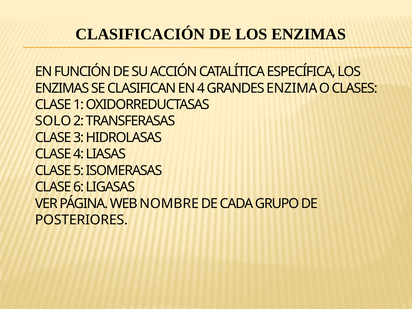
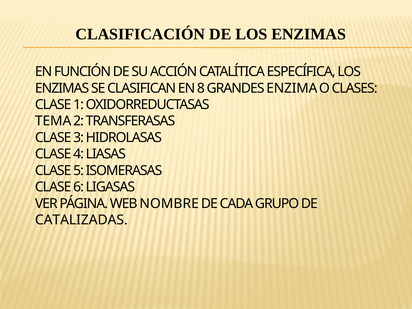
EN 4: 4 -> 8 (201, 88)
SOLO: SOLO -> TEMA (53, 121)
POSTERIORES: POSTERIORES -> CATALIZADAS (81, 220)
